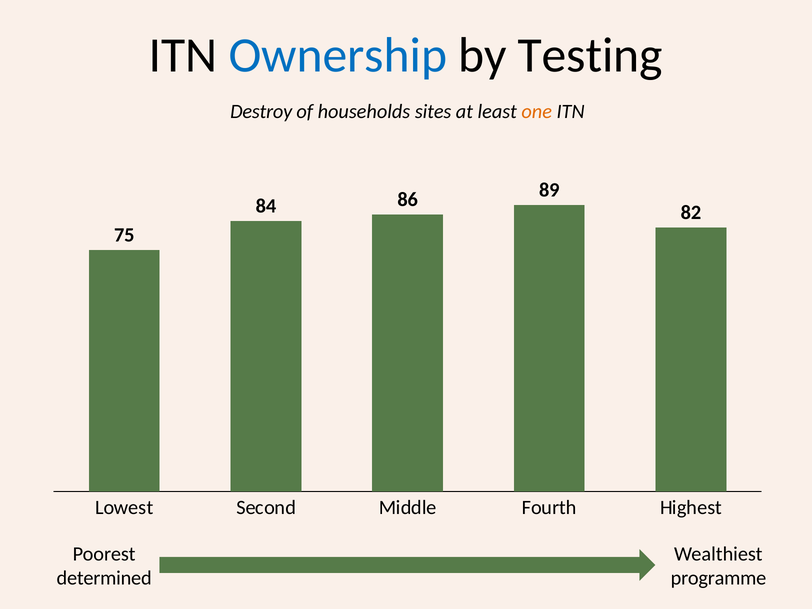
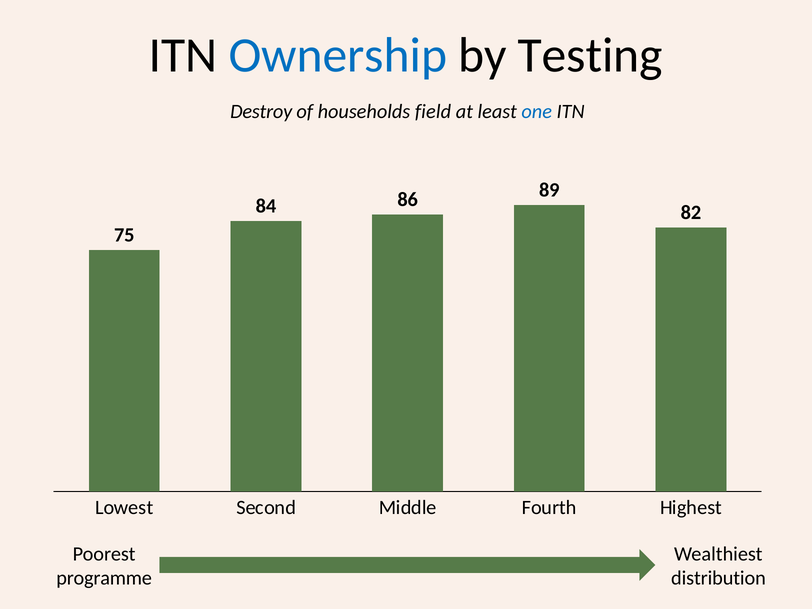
sites: sites -> field (433, 111)
one colour: orange -> blue (537, 111)
determined: determined -> programme (104, 578)
programme: programme -> distribution (718, 578)
